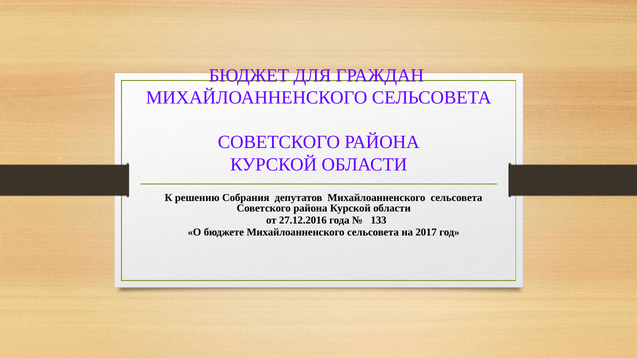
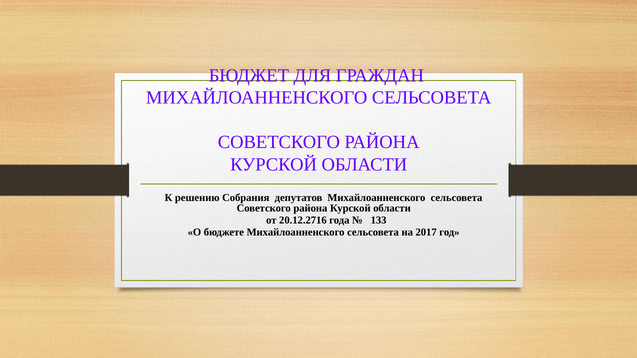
27.12.2016: 27.12.2016 -> 20.12.2716 (303, 221)
